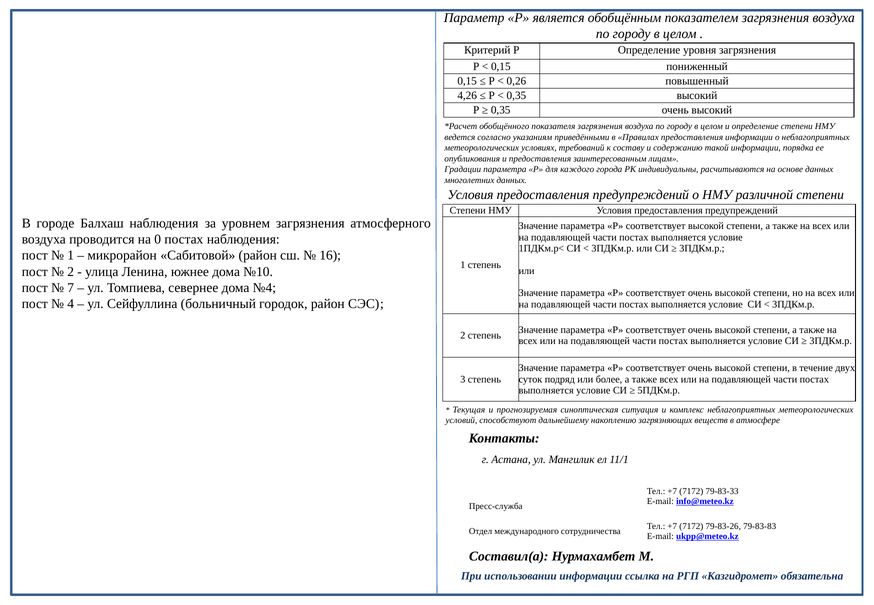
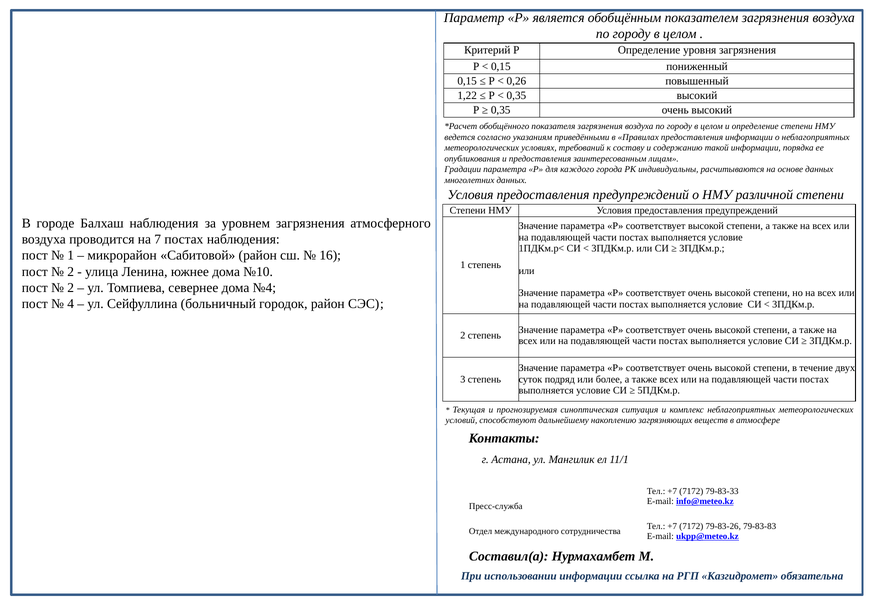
4,26: 4,26 -> 1,22 (467, 95)
0: 0 -> 7 (158, 239)
7: 7 -> 2 (71, 288)
